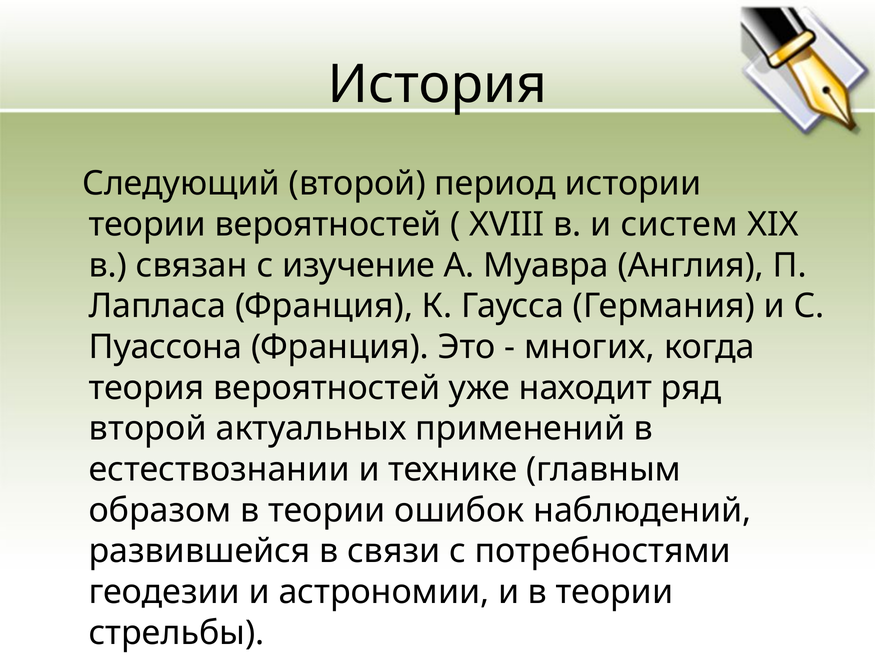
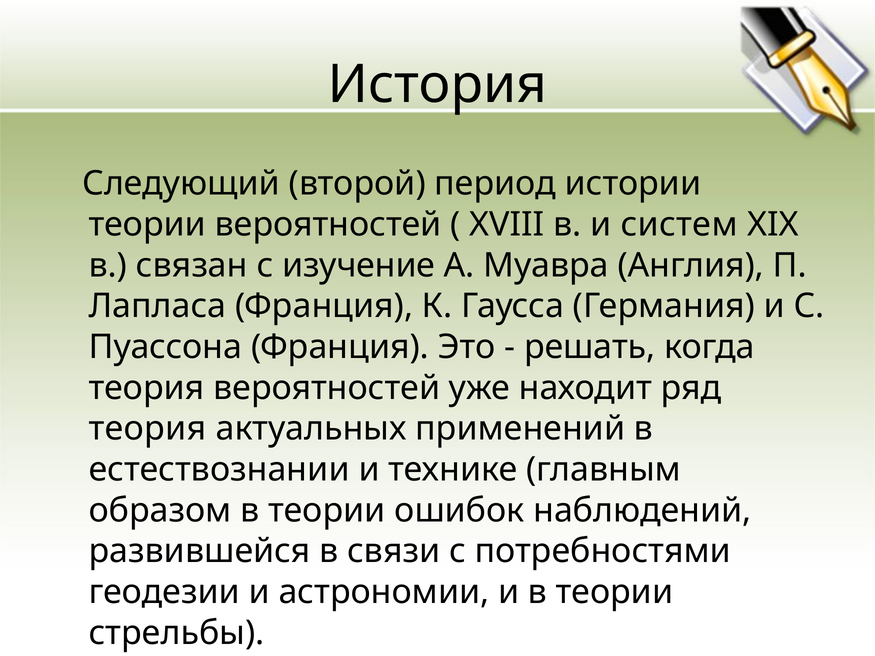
многих: многих -> решать (590, 347)
второй: второй -> теория (148, 429)
